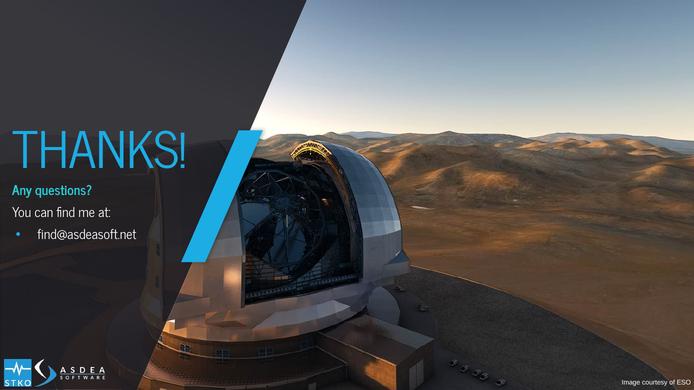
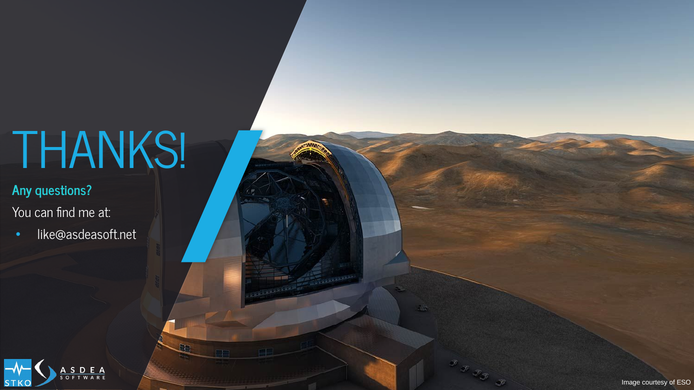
find@asdeasoft.net: find@asdeasoft.net -> like@asdeasoft.net (87, 235)
